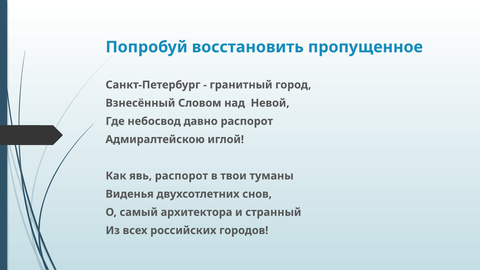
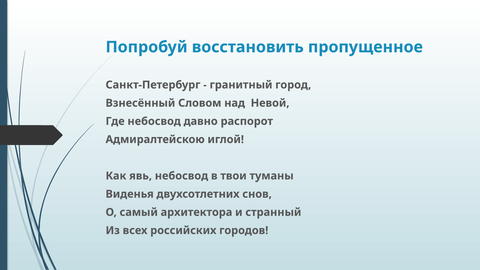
явь распорот: распорот -> небосвод (181, 176)
